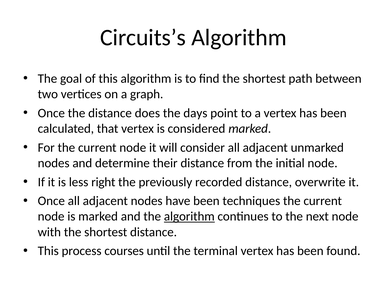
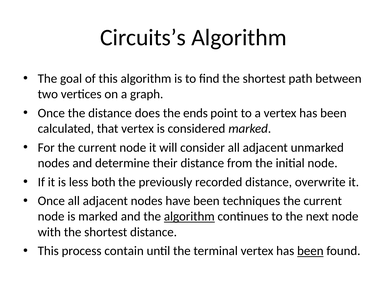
days: days -> ends (195, 113)
right: right -> both (103, 182)
courses: courses -> contain (124, 250)
been underline: none -> present (310, 250)
